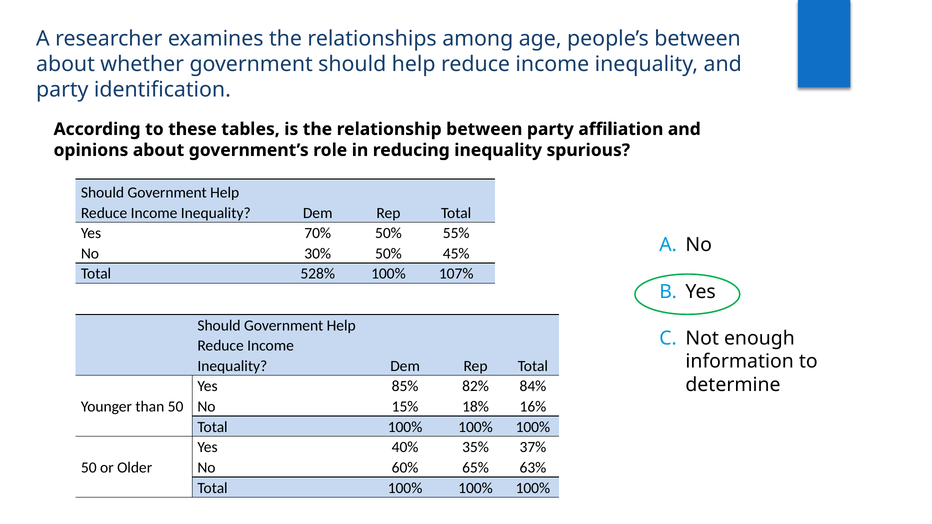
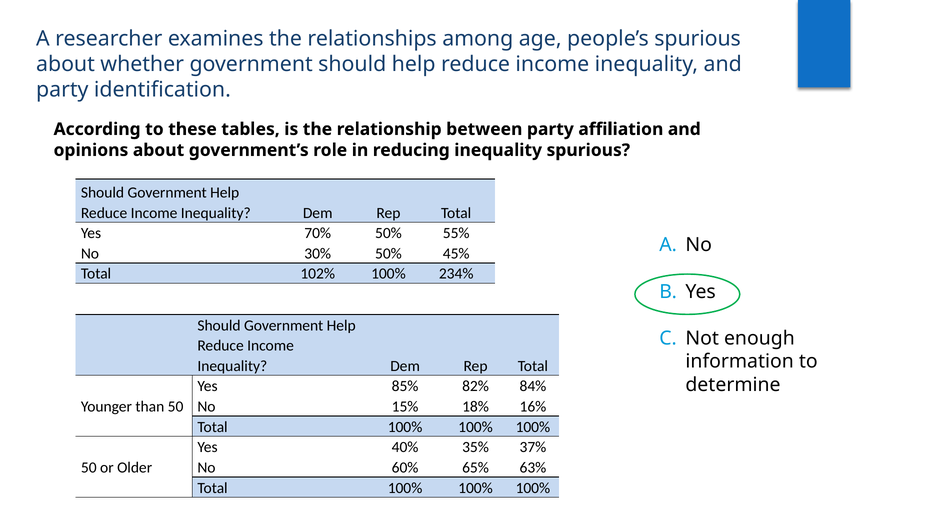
people’s between: between -> spurious (698, 39)
528%: 528% -> 102% (318, 274)
107%: 107% -> 234% (456, 274)
